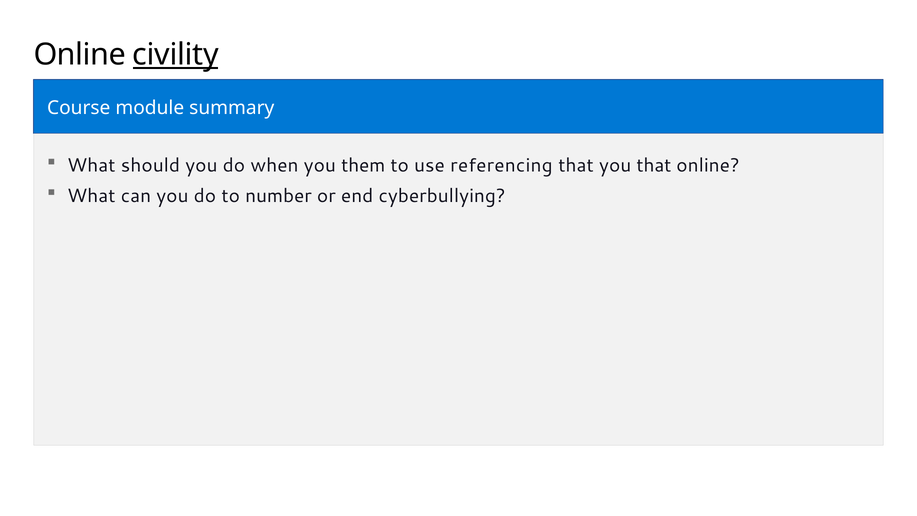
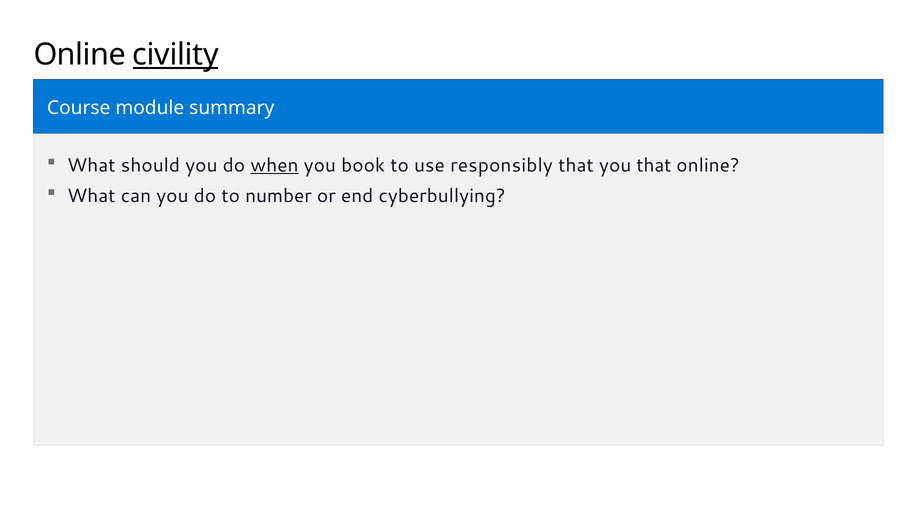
when underline: none -> present (274, 165)
them: them -> book (363, 165)
referencing: referencing -> responsibly (501, 165)
